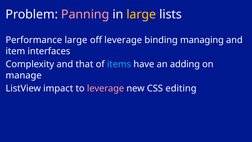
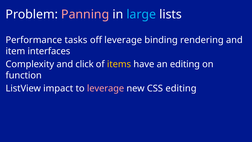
large colour: yellow -> light blue (141, 14)
Performance large: large -> tasks (76, 40)
managing: managing -> rendering (202, 40)
that: that -> click (85, 64)
items colour: light blue -> yellow (119, 64)
an adding: adding -> editing (185, 64)
manage: manage -> function (24, 75)
